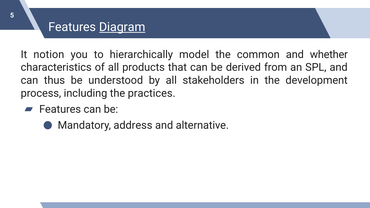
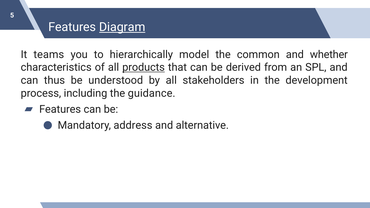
notion: notion -> teams (49, 54)
products underline: none -> present (144, 67)
practices: practices -> guidance (152, 93)
